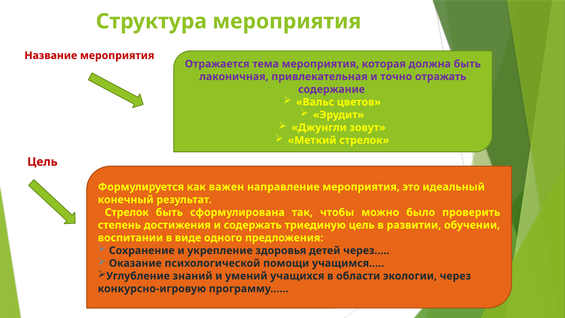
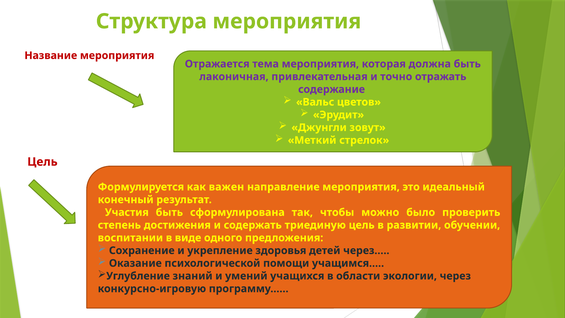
Стрелок: Стрелок -> Участия (127, 212)
